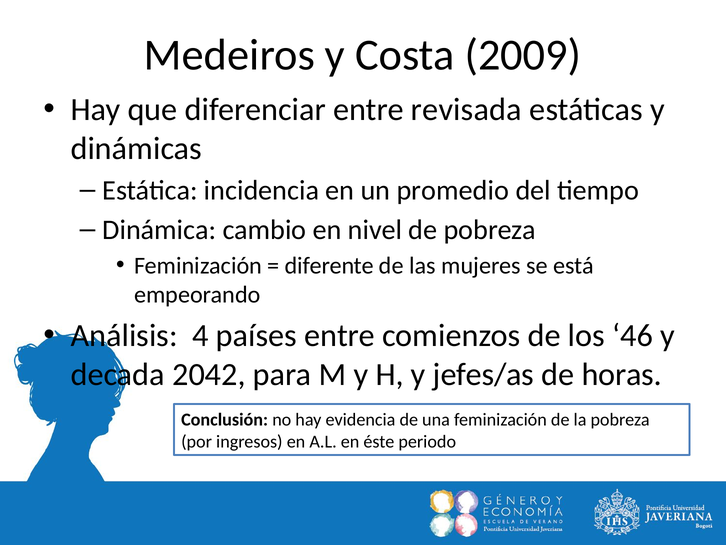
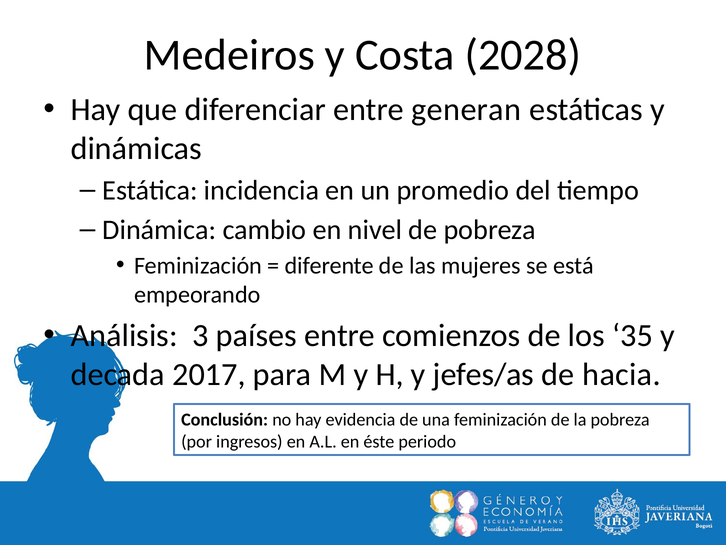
2009: 2009 -> 2028 (523, 55)
revisada: revisada -> generan (466, 110)
4: 4 -> 3 (200, 336)
46: 46 -> 35 (633, 336)
2042: 2042 -> 2017 (209, 374)
horas: horas -> hacia (622, 374)
